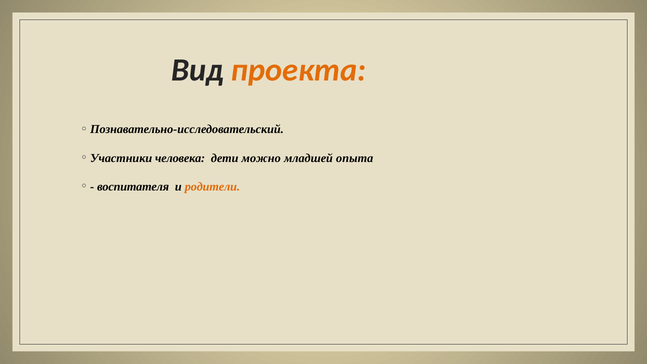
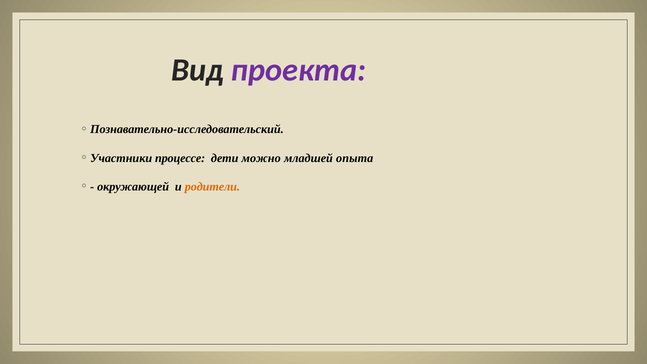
проекта colour: orange -> purple (298, 70)
человека: человека -> процессе (180, 158)
воспитателя: воспитателя -> окружающей (133, 187)
